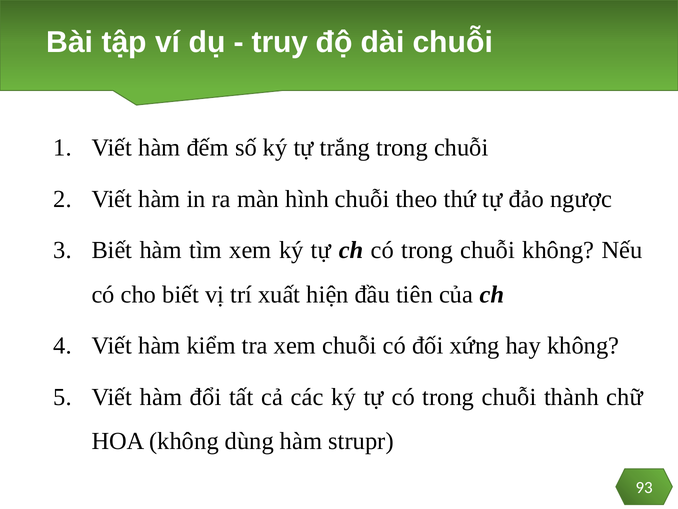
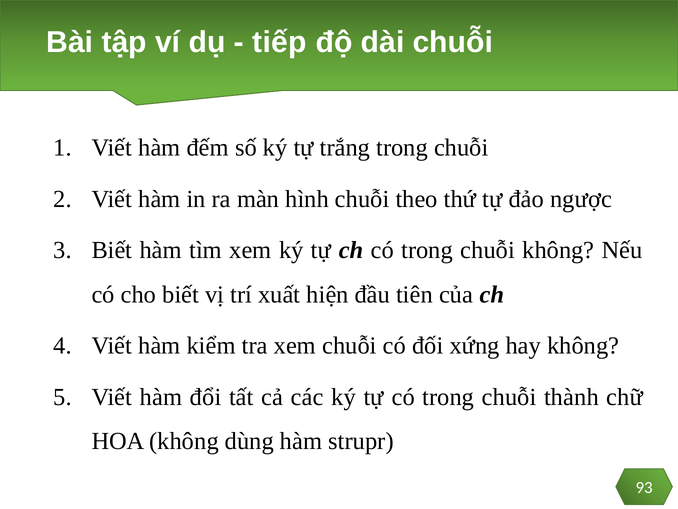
truy: truy -> tiếp (280, 42)
